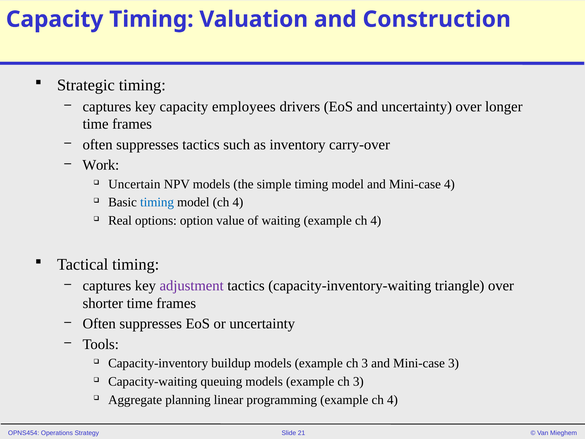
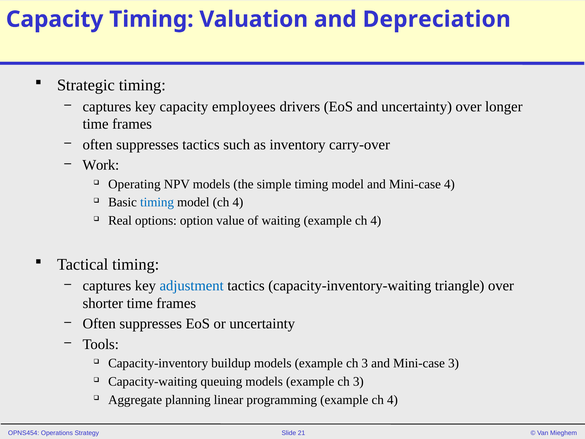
Construction: Construction -> Depreciation (437, 19)
Uncertain: Uncertain -> Operating (134, 184)
adjustment colour: purple -> blue (192, 286)
